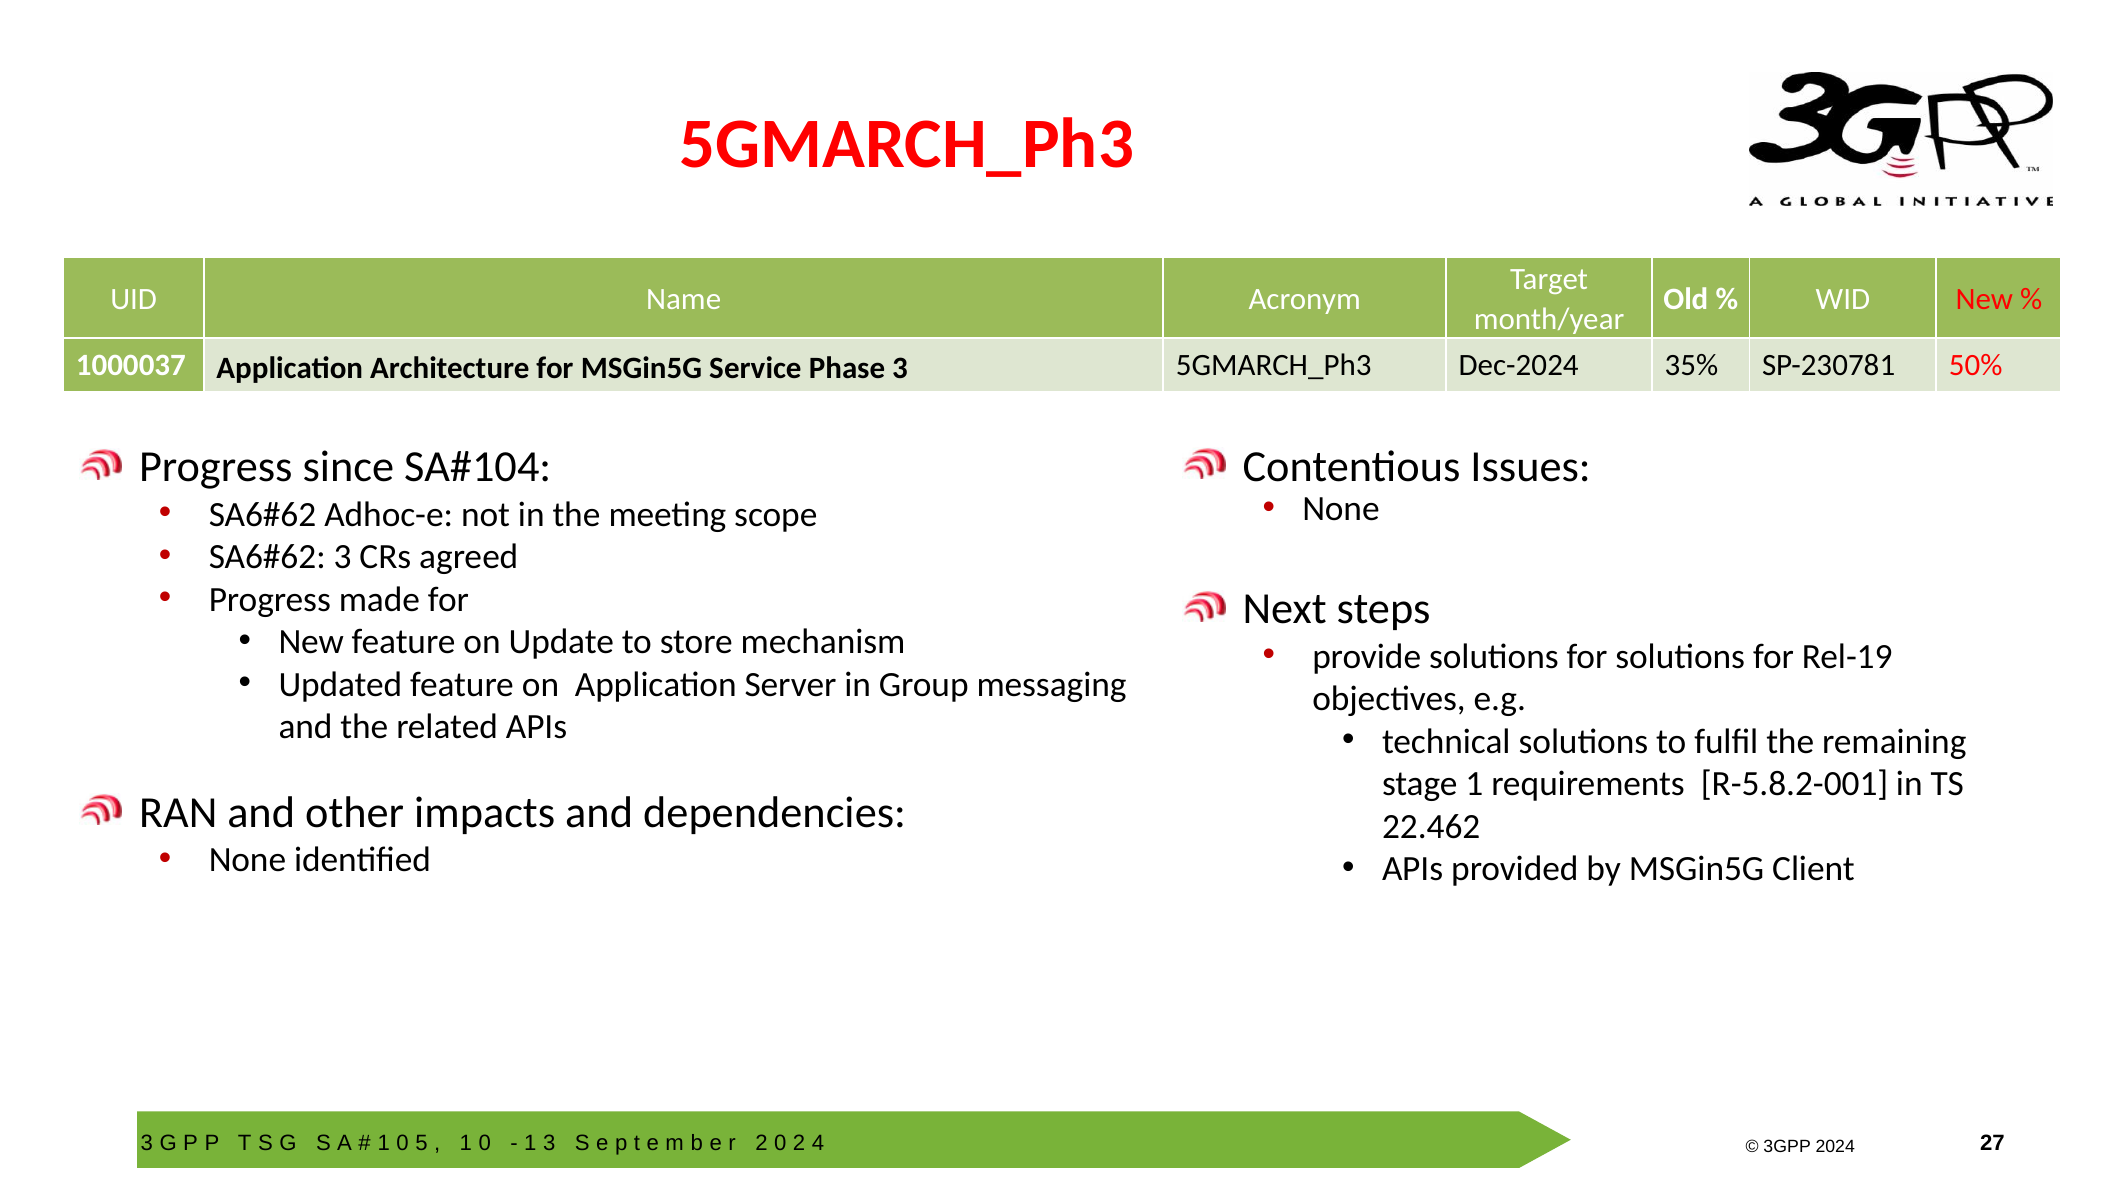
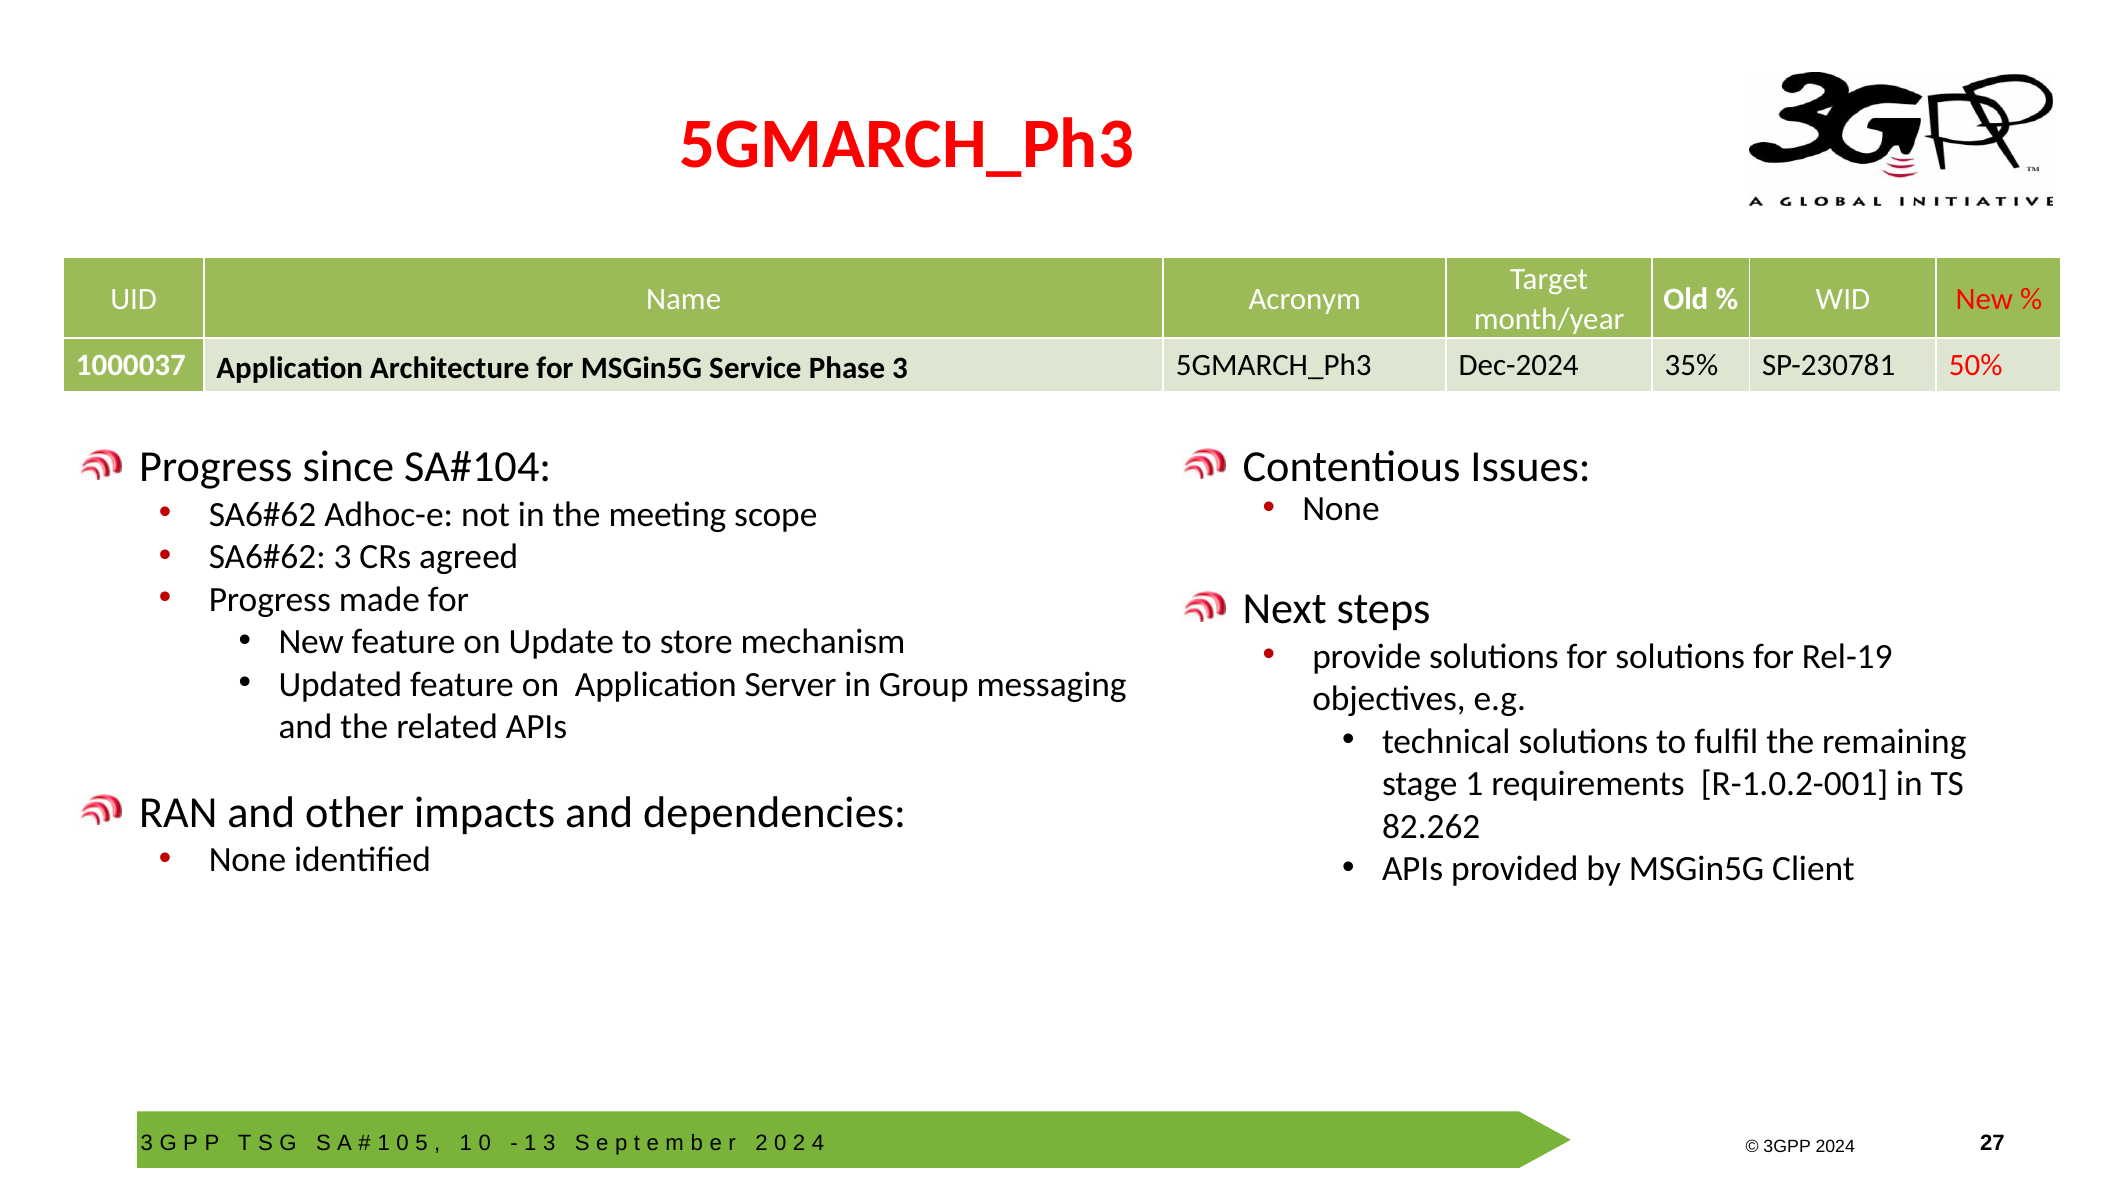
R-5.8.2-001: R-5.8.2-001 -> R-1.0.2-001 (1795, 783)
22.462: 22.462 -> 82.262 (1431, 826)
